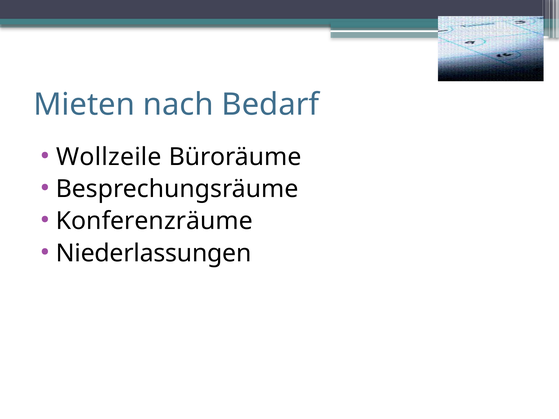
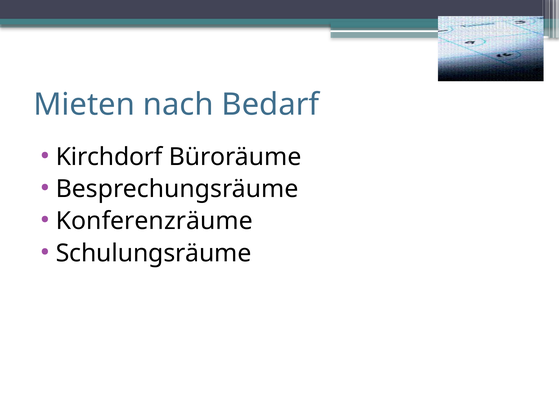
Wollzeile: Wollzeile -> Kirchdorf (109, 157)
Niederlassungen: Niederlassungen -> Schulungsräume (154, 253)
